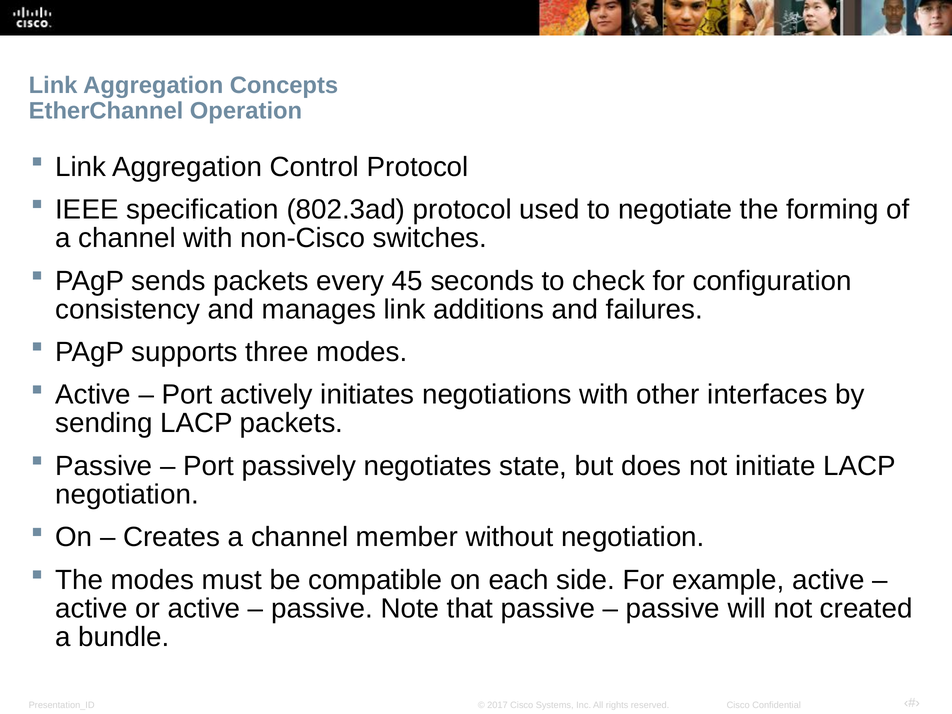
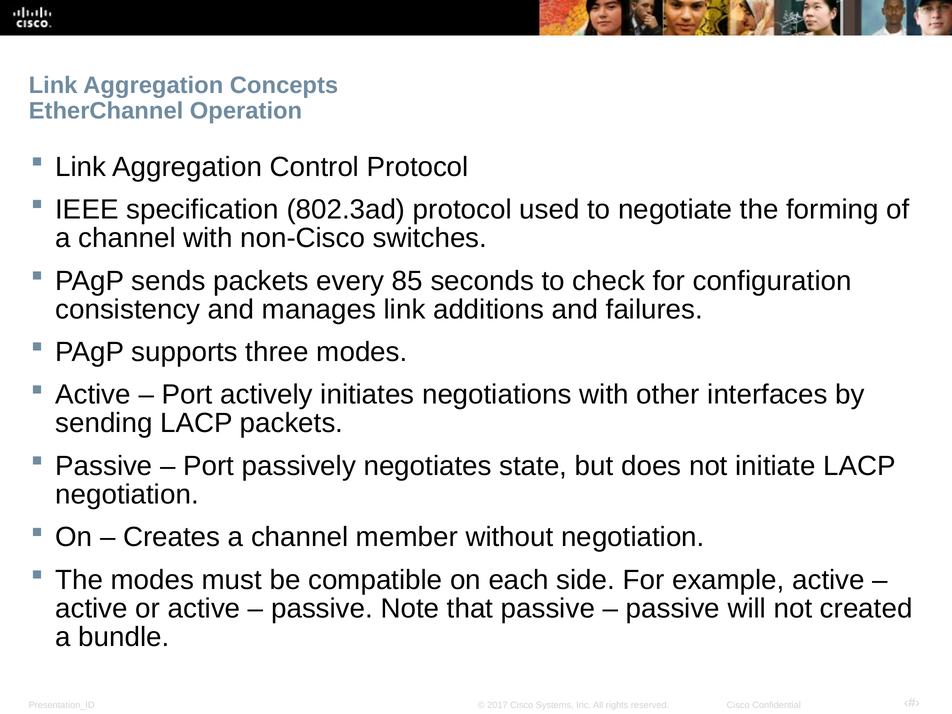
45: 45 -> 85 (407, 281)
